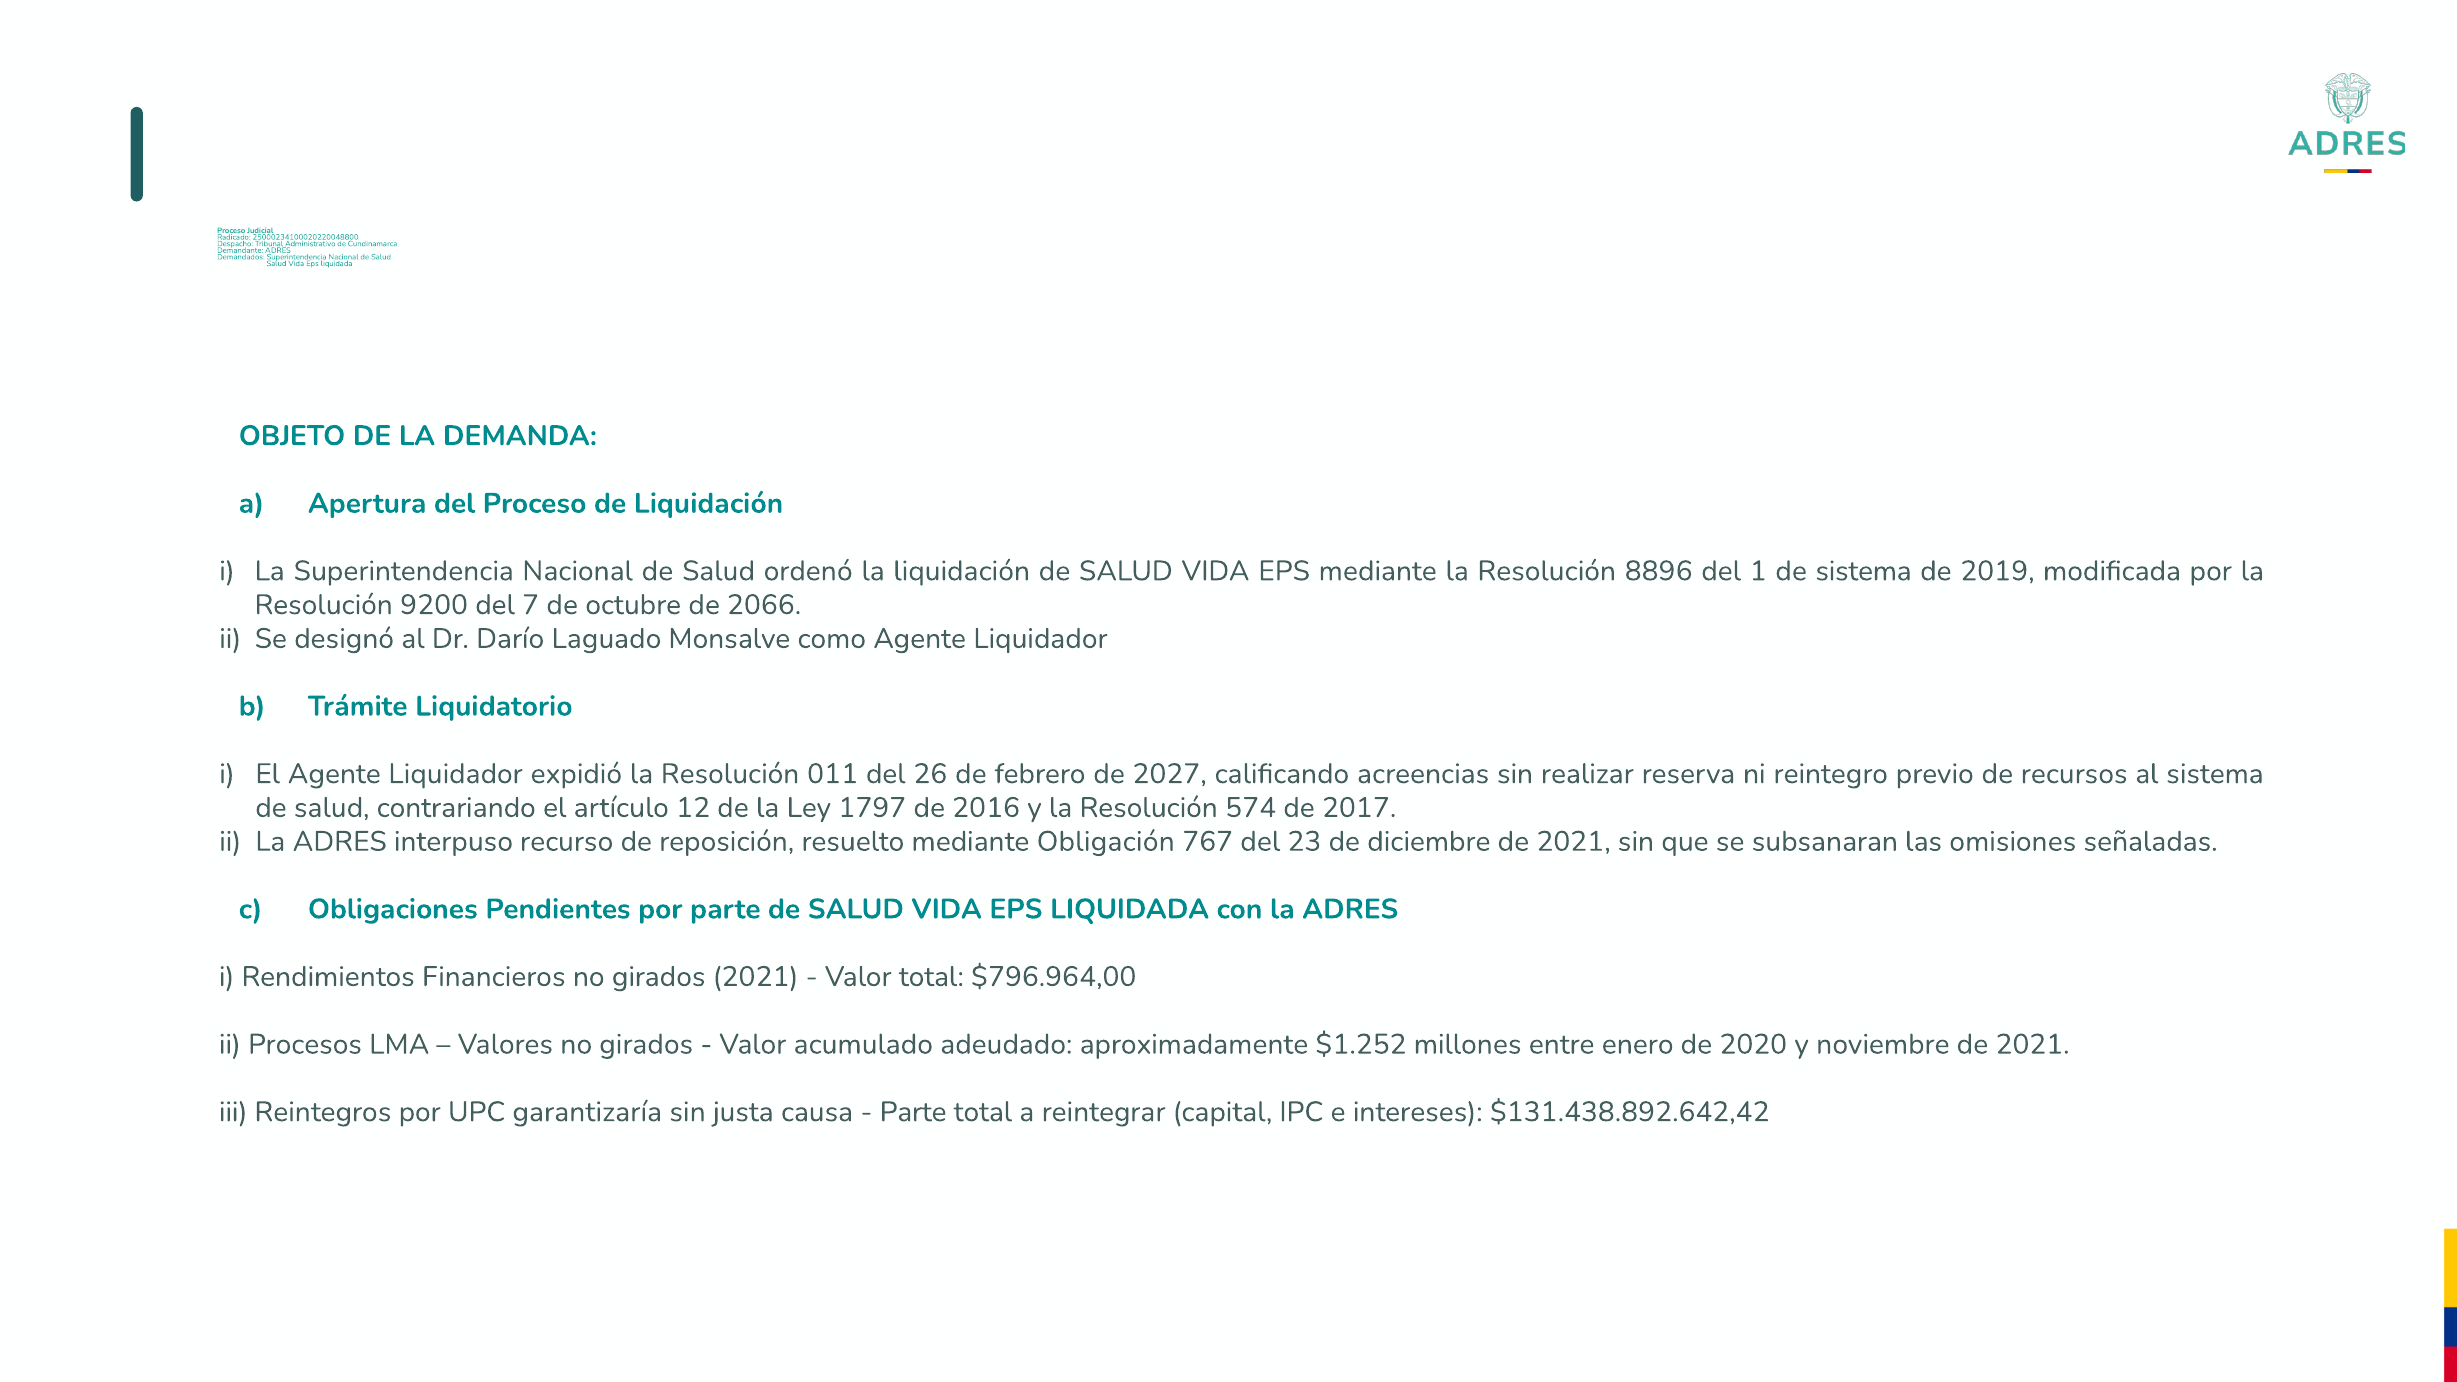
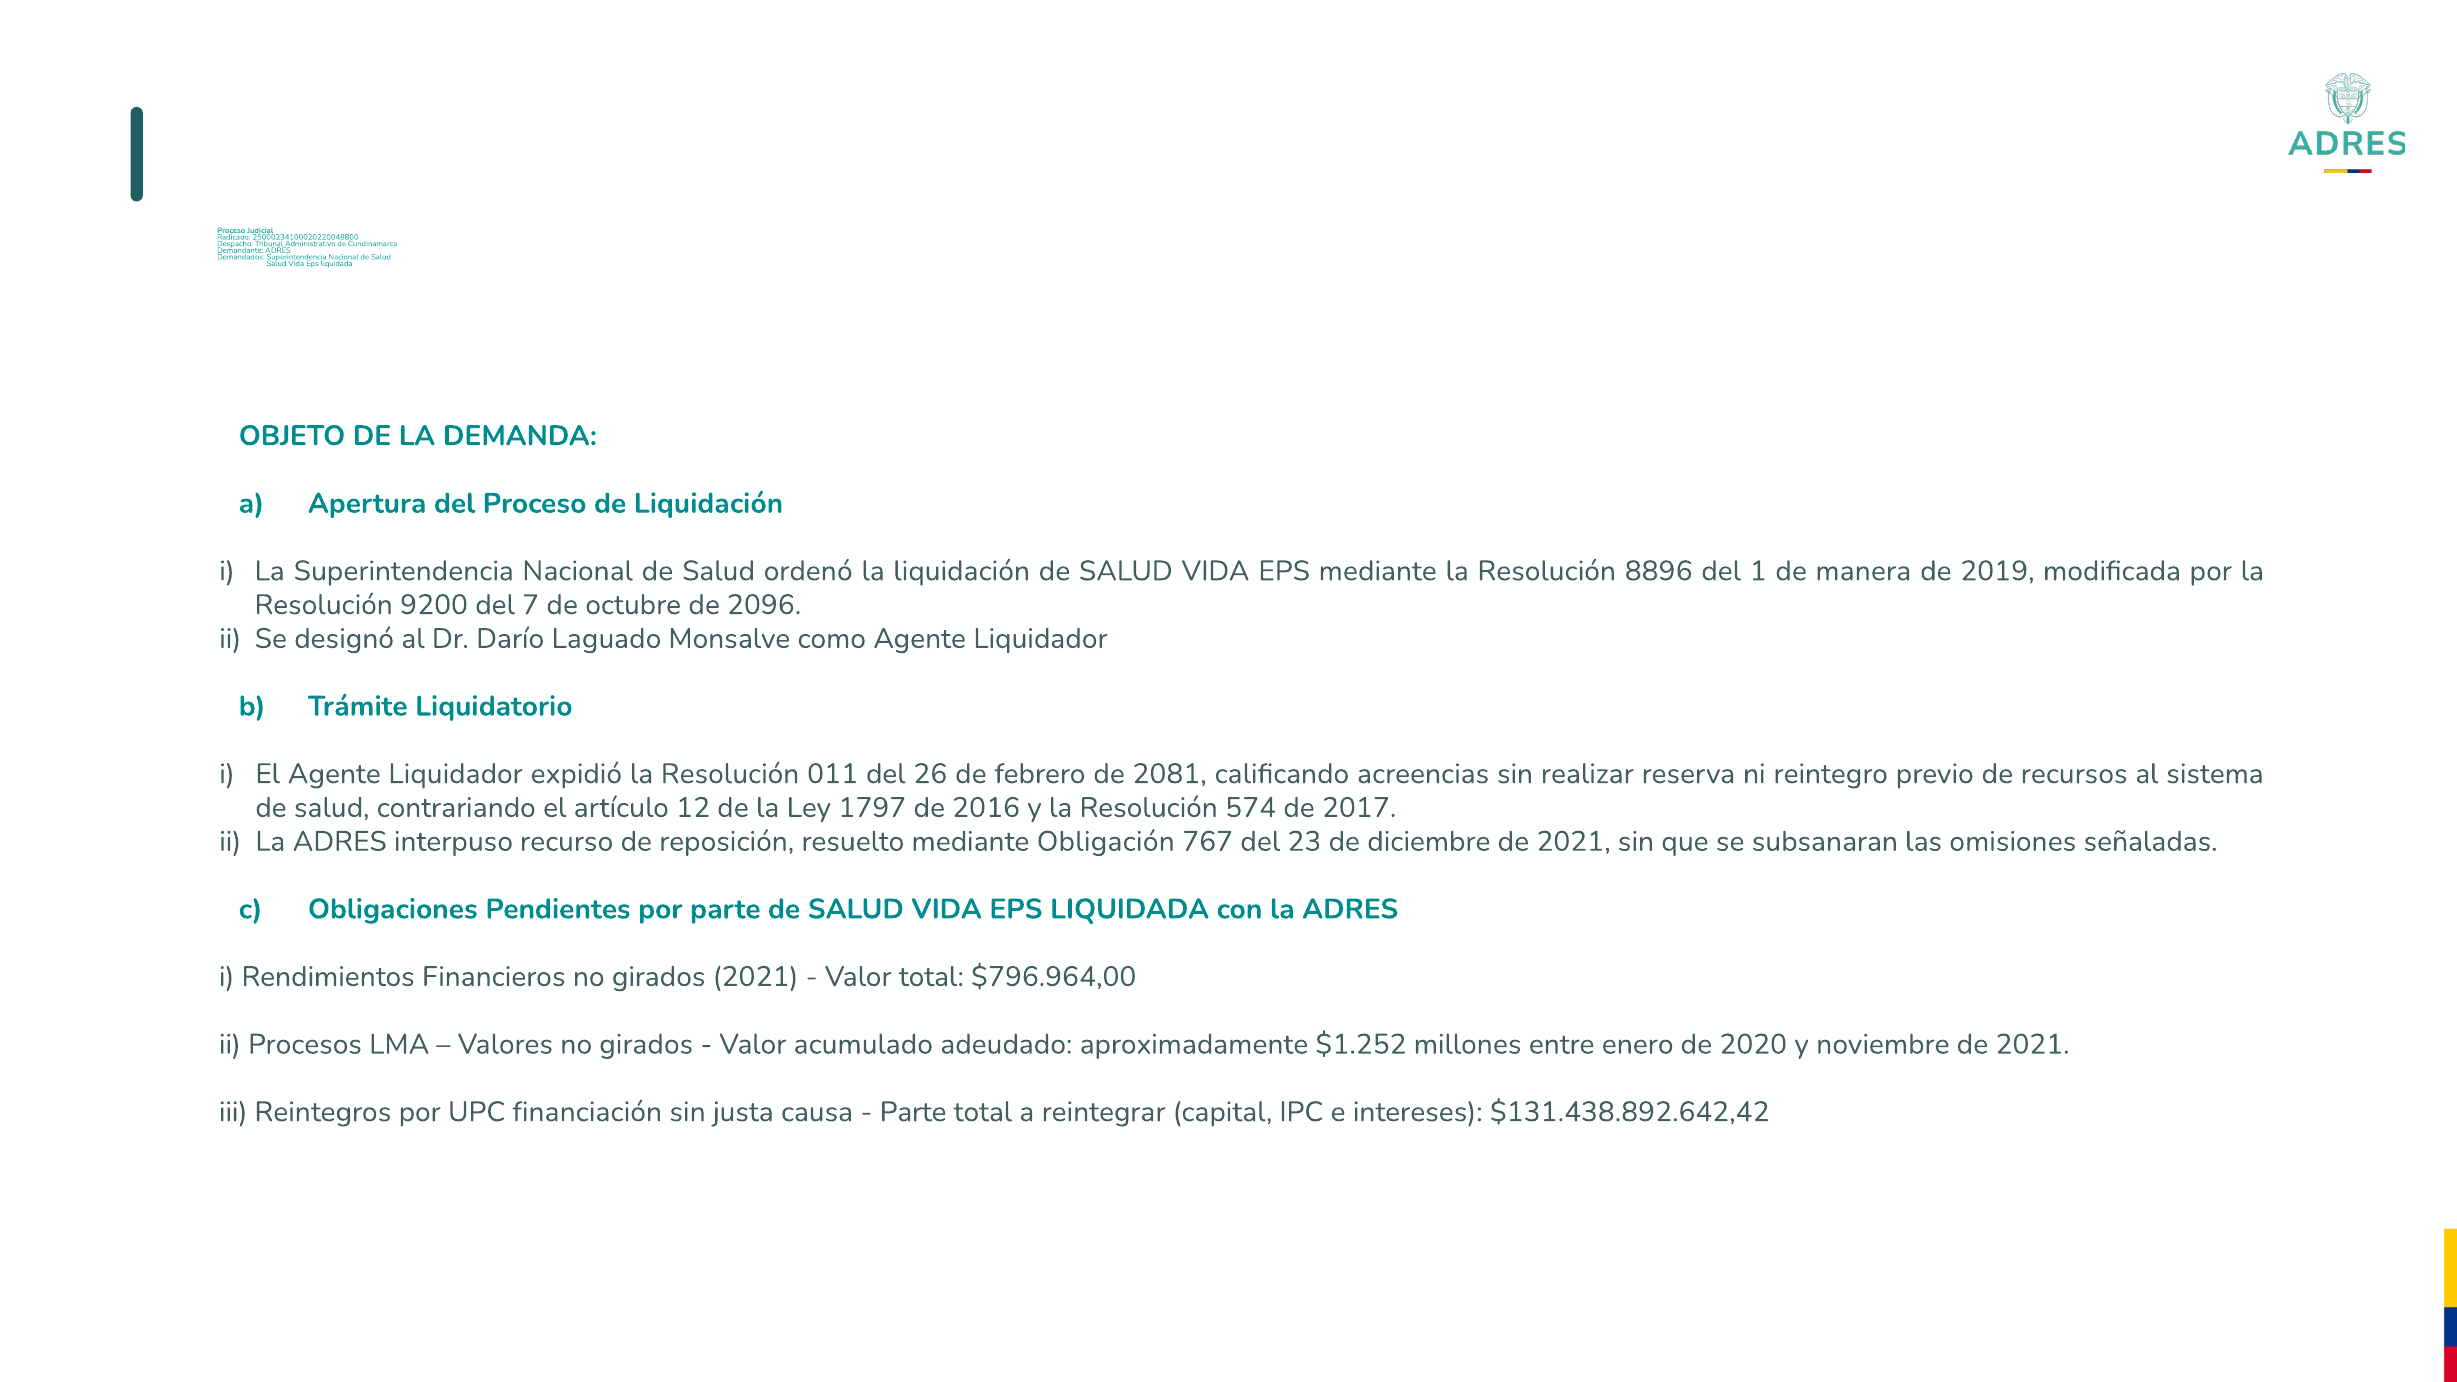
de sistema: sistema -> manera (1863, 571)
2066: 2066 -> 2096 (764, 605)
2027: 2027 -> 2081 (1170, 774)
garantizaría: garantizaría -> financiación (587, 1112)
